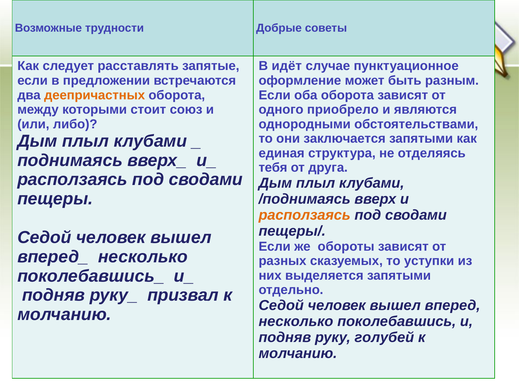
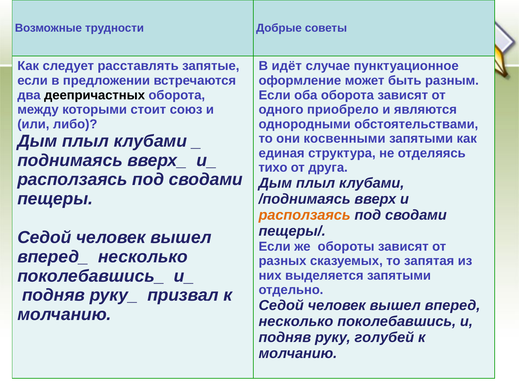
деепричастных colour: orange -> black (95, 95)
заключается: заключается -> косвенными (345, 139)
тебя: тебя -> тихо (273, 168)
уступки: уступки -> запятая (429, 261)
